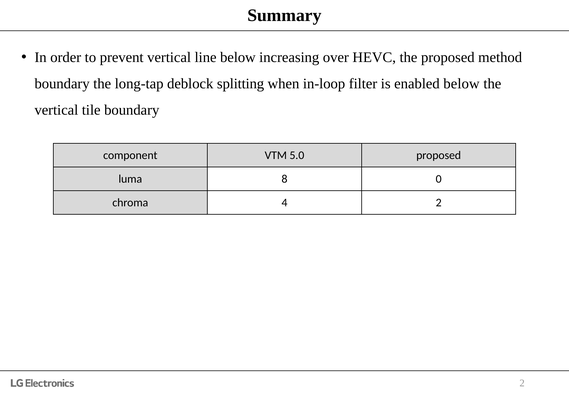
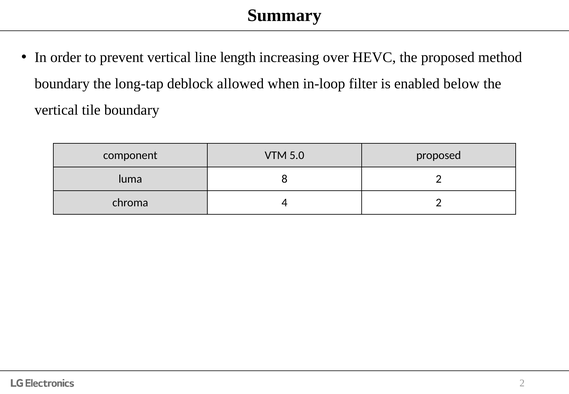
line below: below -> length (238, 57)
splitting: splitting -> allowed (240, 84)
8 0: 0 -> 2 (439, 179)
